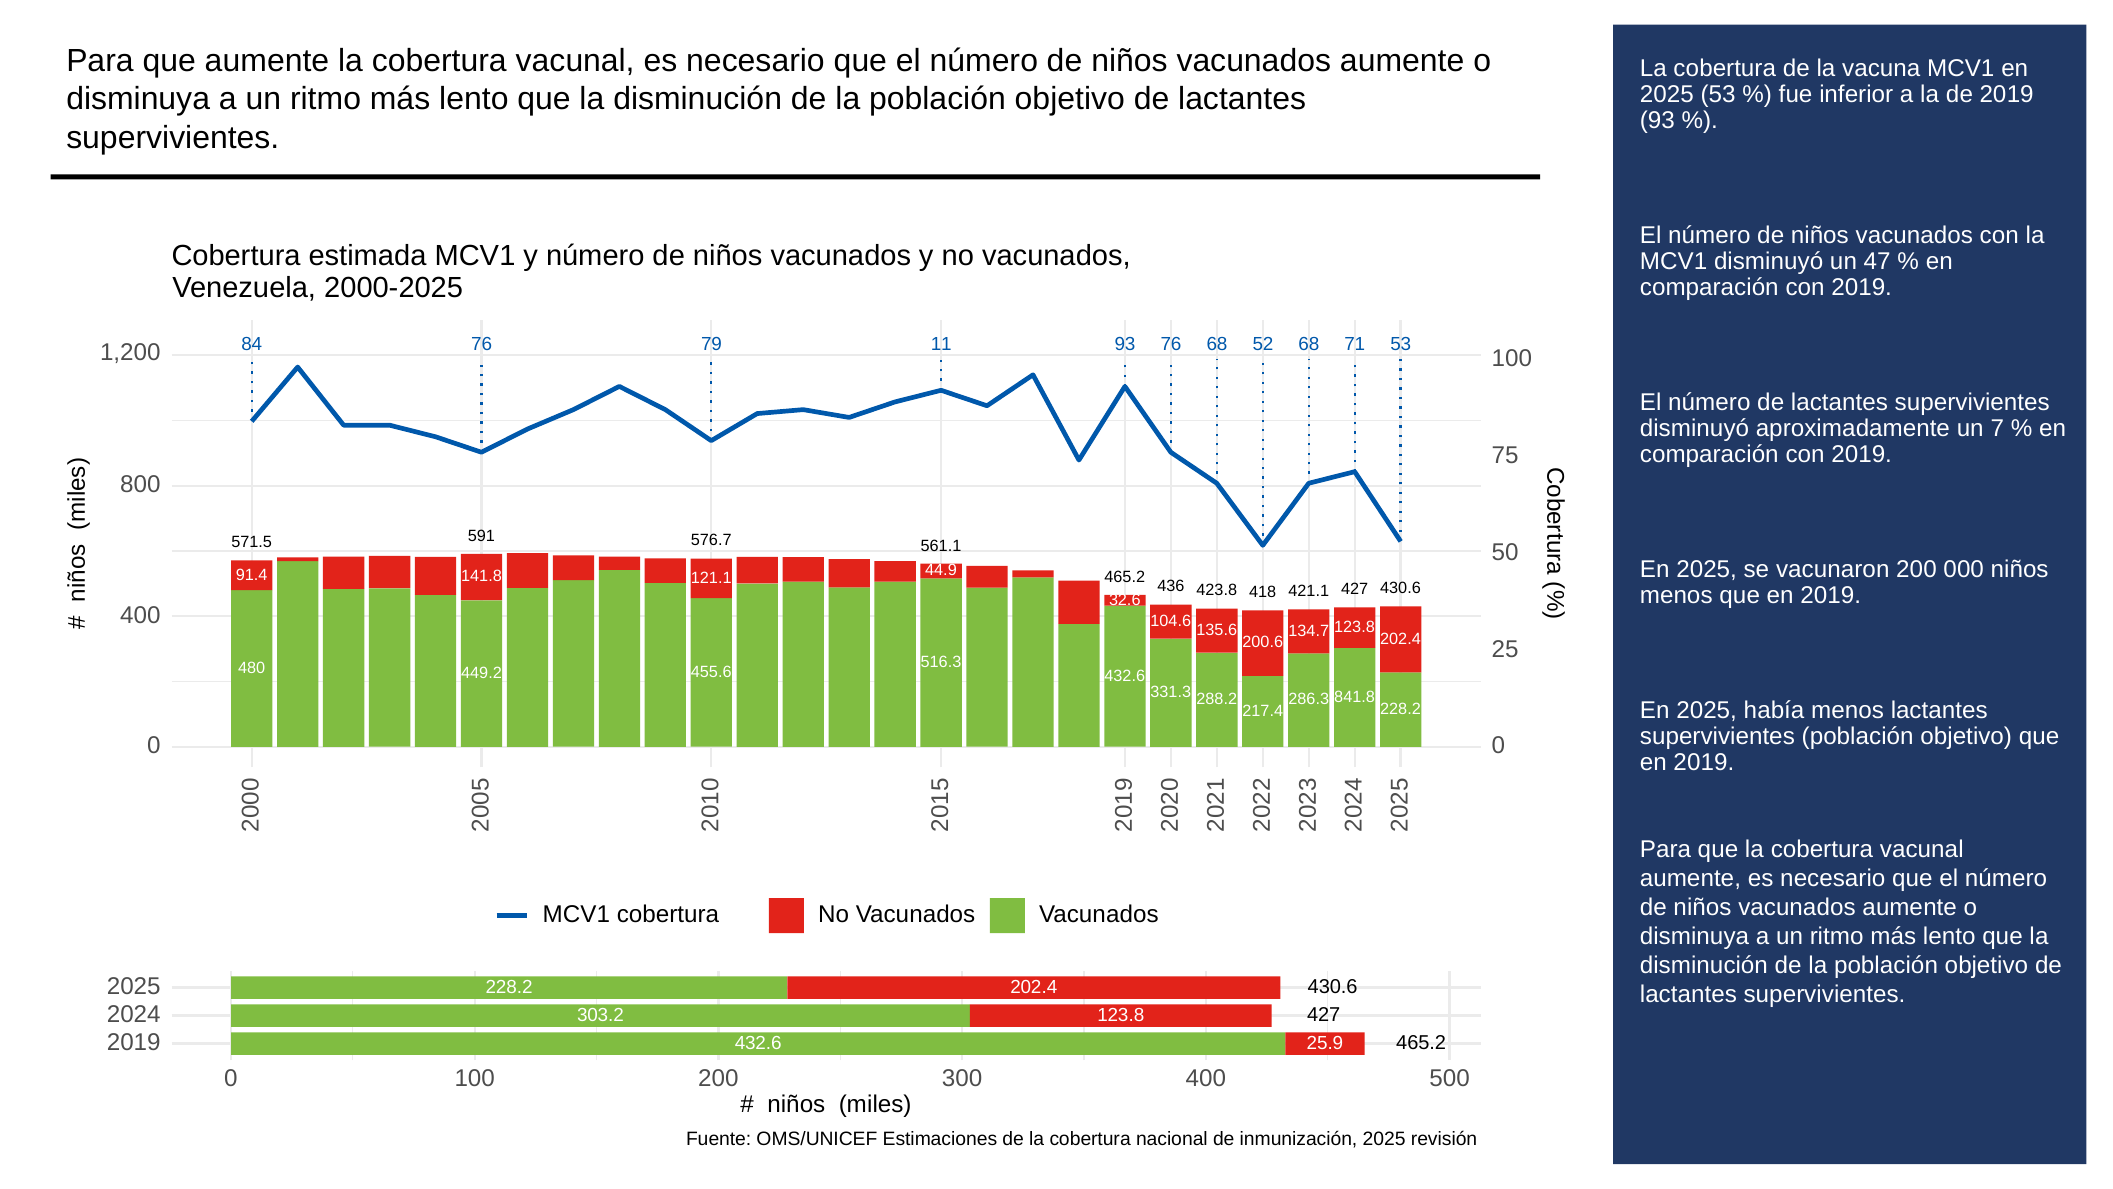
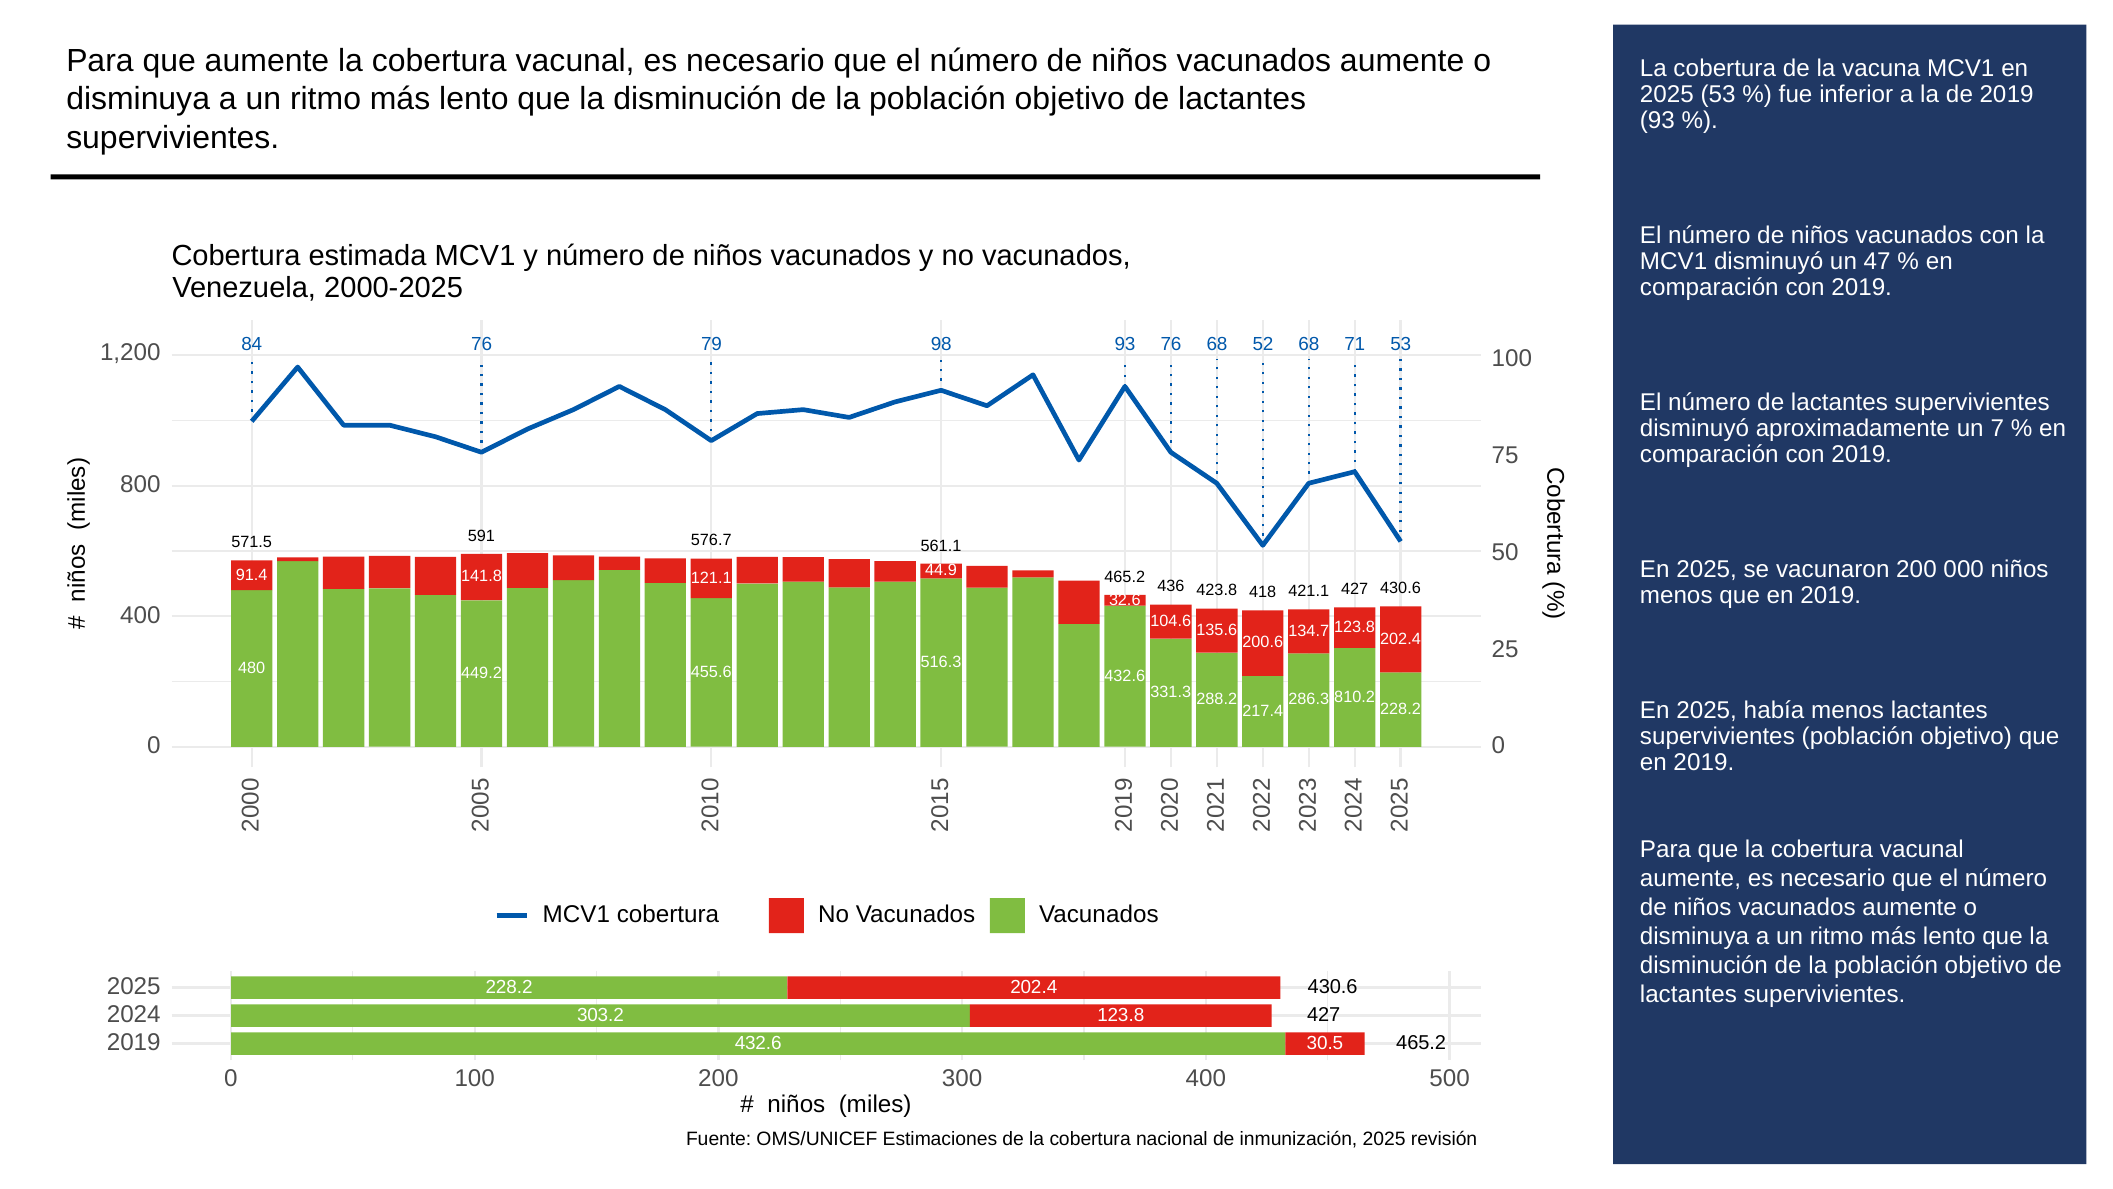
11: 11 -> 98 (941, 344)
841.8: 841.8 -> 810.2 (1355, 697)
25.9: 25.9 -> 30.5 (1325, 1042)
